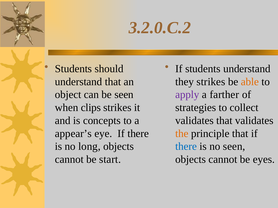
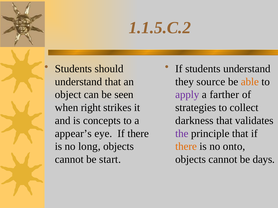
3.2.0.C.2: 3.2.0.C.2 -> 1.1.5.C.2 (160, 28)
they strikes: strikes -> source (211, 82)
clips: clips -> right (91, 108)
validates: validates -> darkness (194, 121)
the colour: orange -> purple (182, 134)
there colour: blue -> orange (186, 147)
no seen: seen -> onto (234, 147)
eyes: eyes -> days (264, 160)
